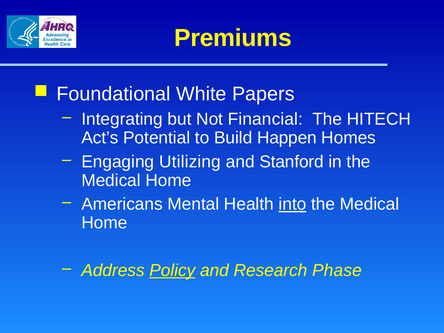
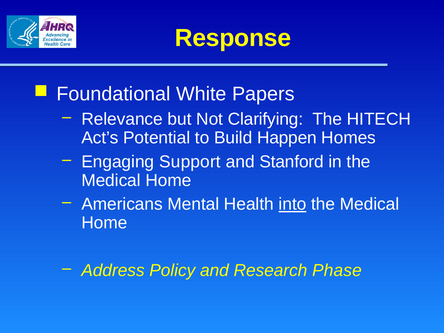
Premiums: Premiums -> Response (233, 38)
Integrating: Integrating -> Relevance (122, 119)
Financial: Financial -> Clarifying (266, 119)
Utilizing: Utilizing -> Support (190, 162)
Policy underline: present -> none (172, 271)
